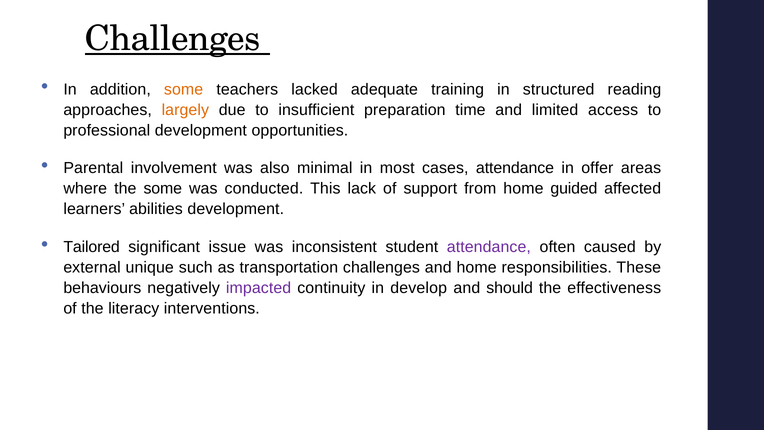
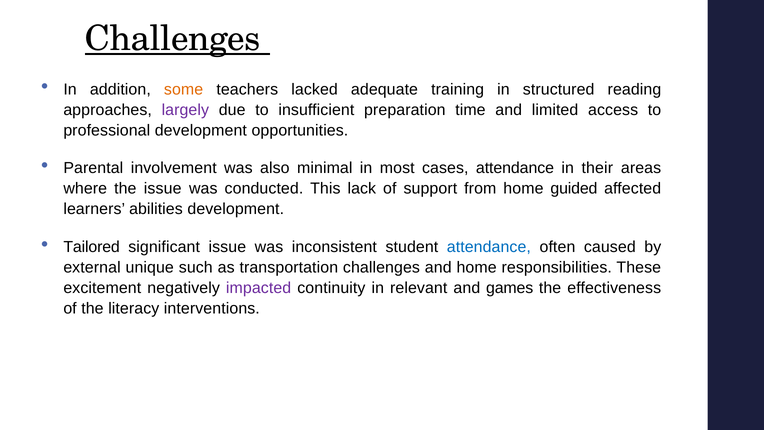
largely colour: orange -> purple (185, 110)
offer: offer -> their (597, 168)
the some: some -> issue (163, 189)
attendance colour: purple -> blue (489, 247)
behaviours: behaviours -> excitement (102, 288)
develop: develop -> relevant (419, 288)
should: should -> games (510, 288)
